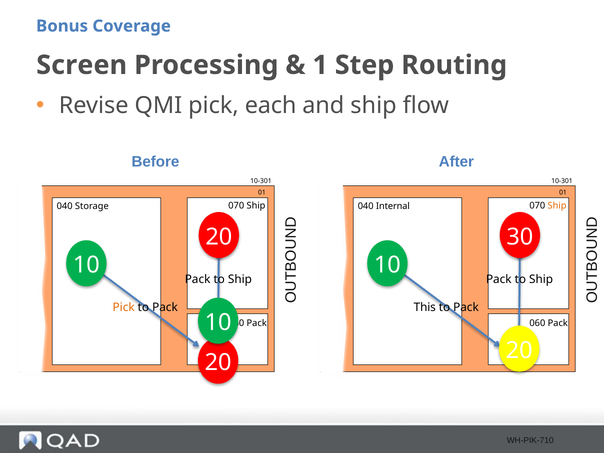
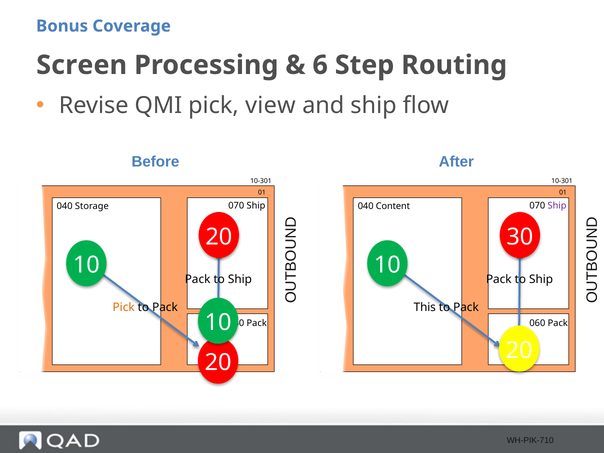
1: 1 -> 6 (320, 65)
each: each -> view (270, 106)
Ship colour: orange -> purple (557, 206)
Internal: Internal -> Content (393, 206)
